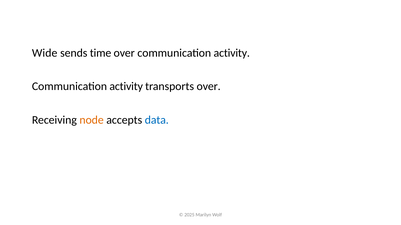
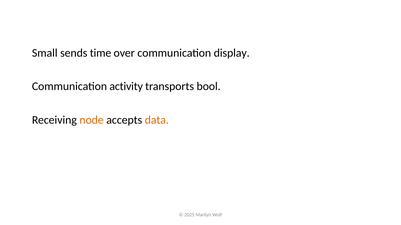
Wide: Wide -> Small (45, 53)
over communication activity: activity -> display (232, 53)
transports over: over -> bool (209, 87)
data colour: blue -> orange (157, 120)
